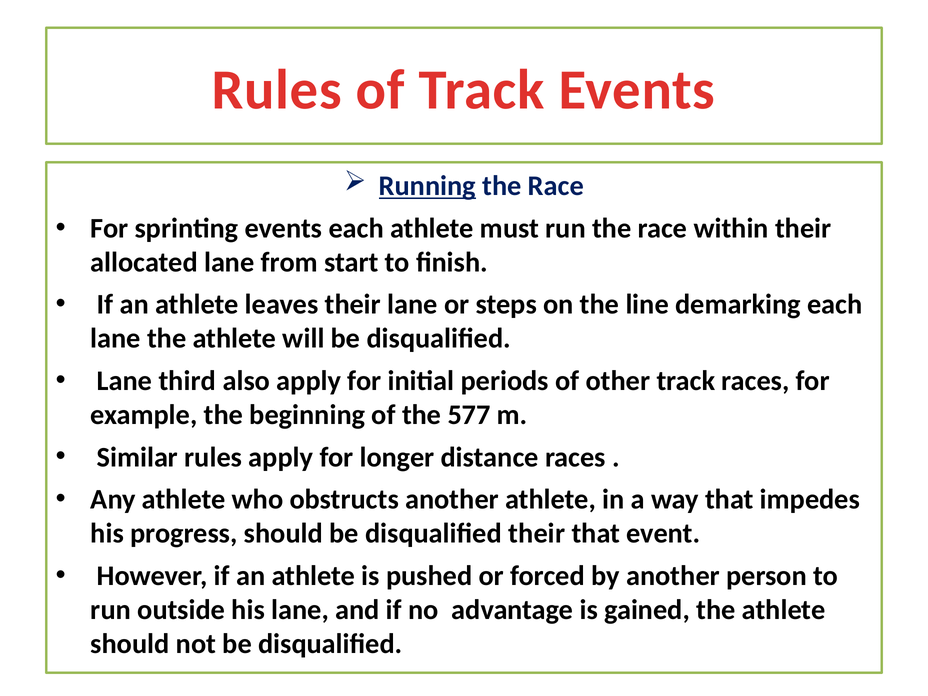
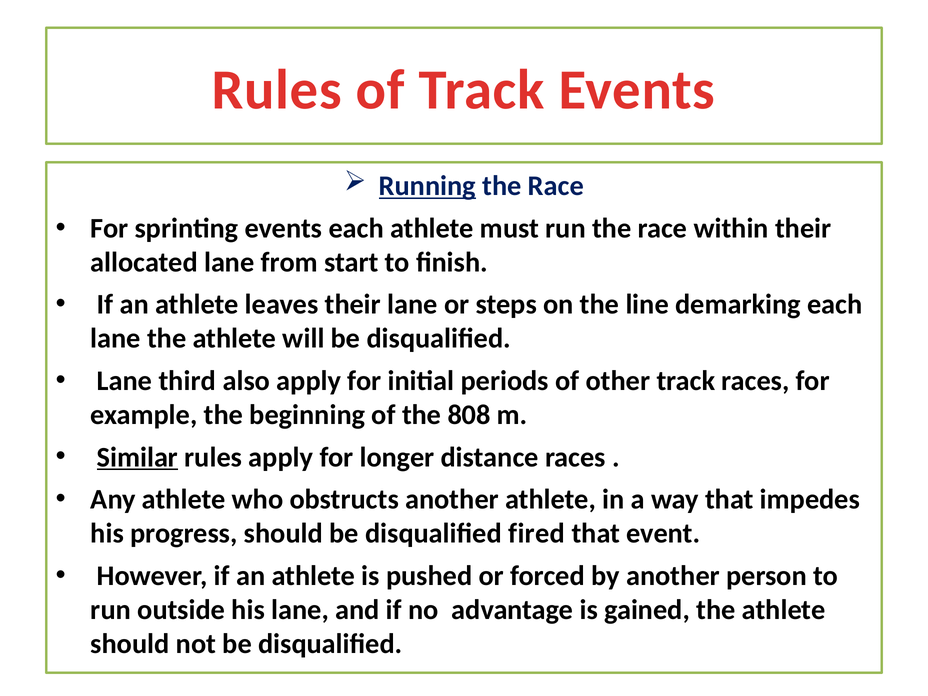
577: 577 -> 808 (469, 415)
Similar underline: none -> present (137, 457)
disqualified their: their -> fired (537, 533)
